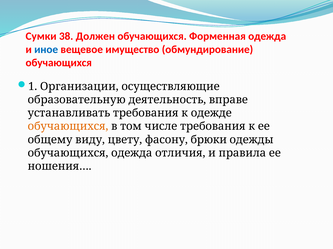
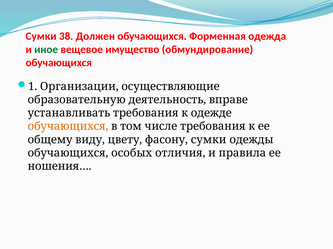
иное colour: blue -> green (46, 50)
фасону брюки: брюки -> сумки (209, 140)
обучающихся одежда: одежда -> особых (132, 153)
